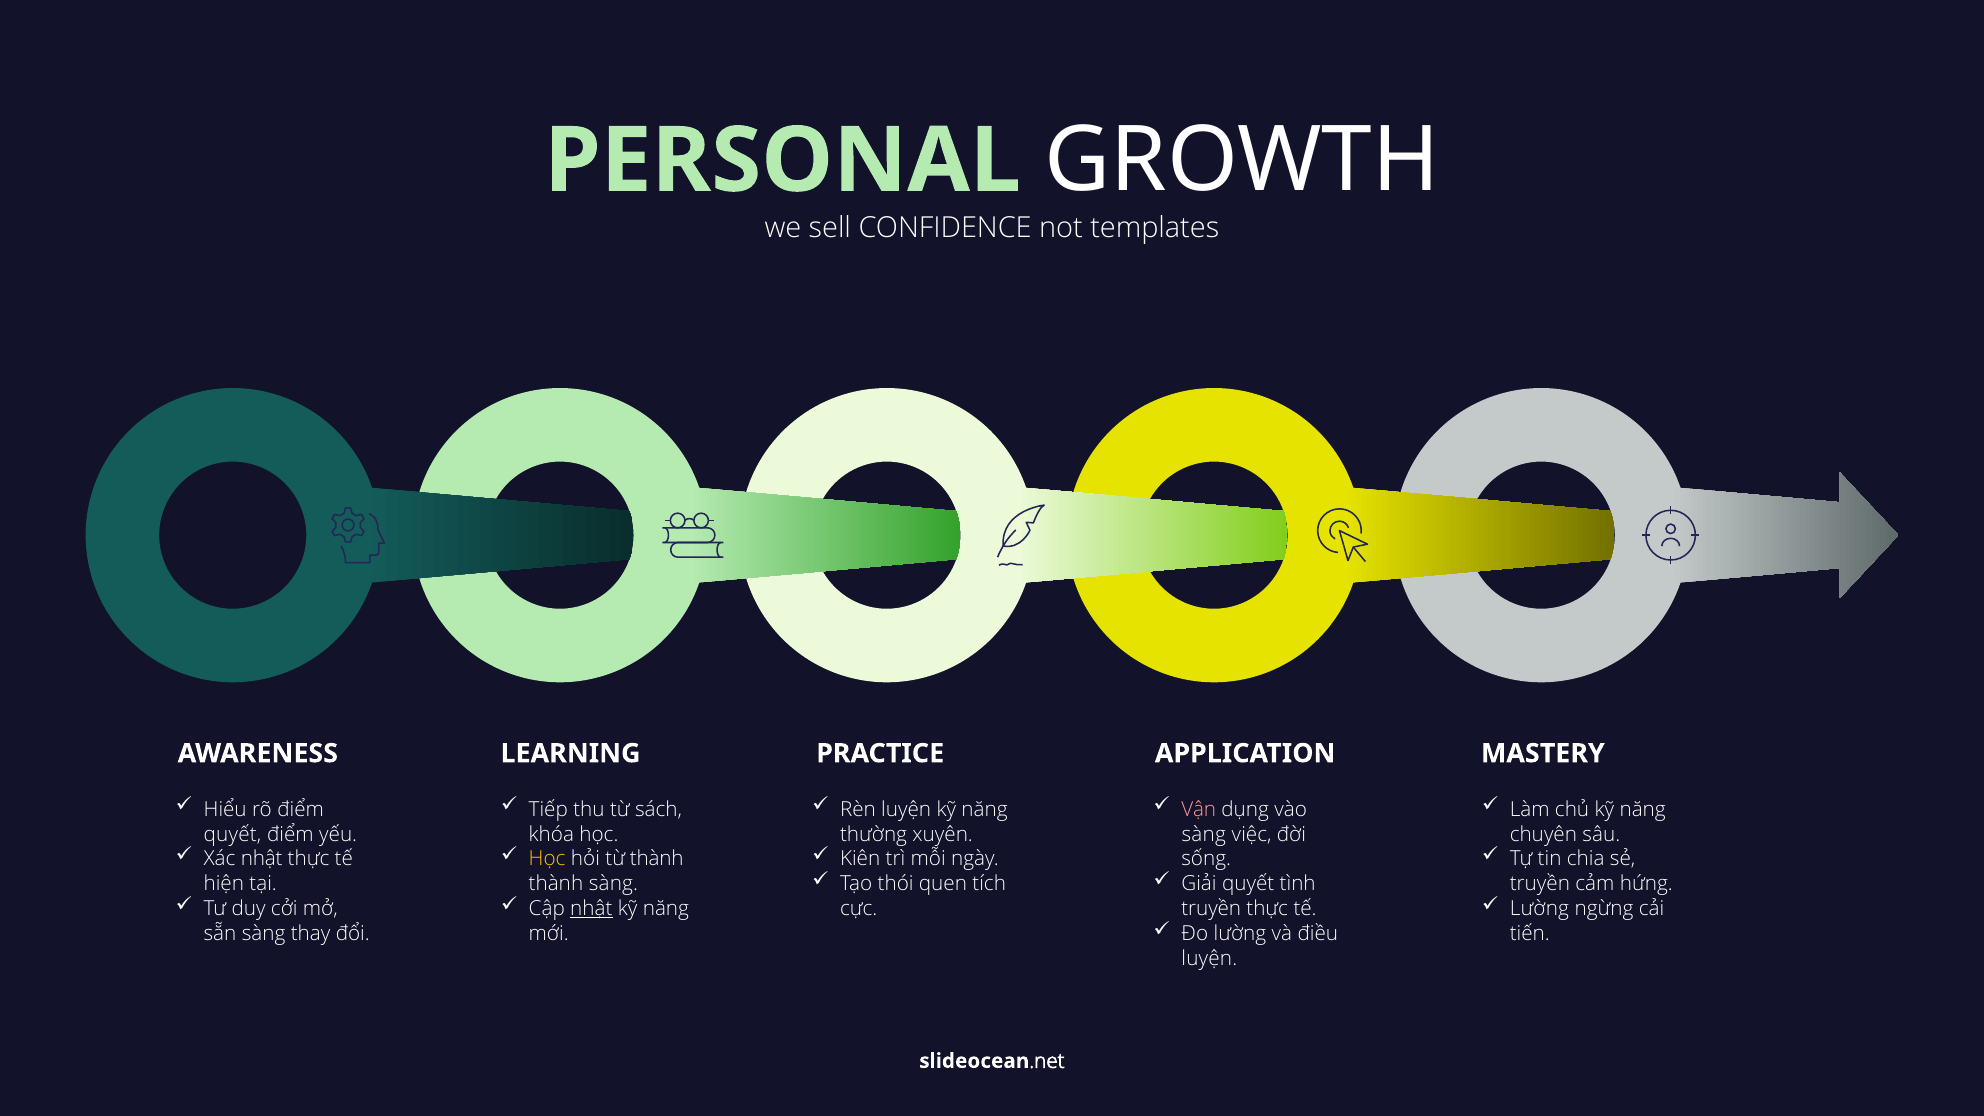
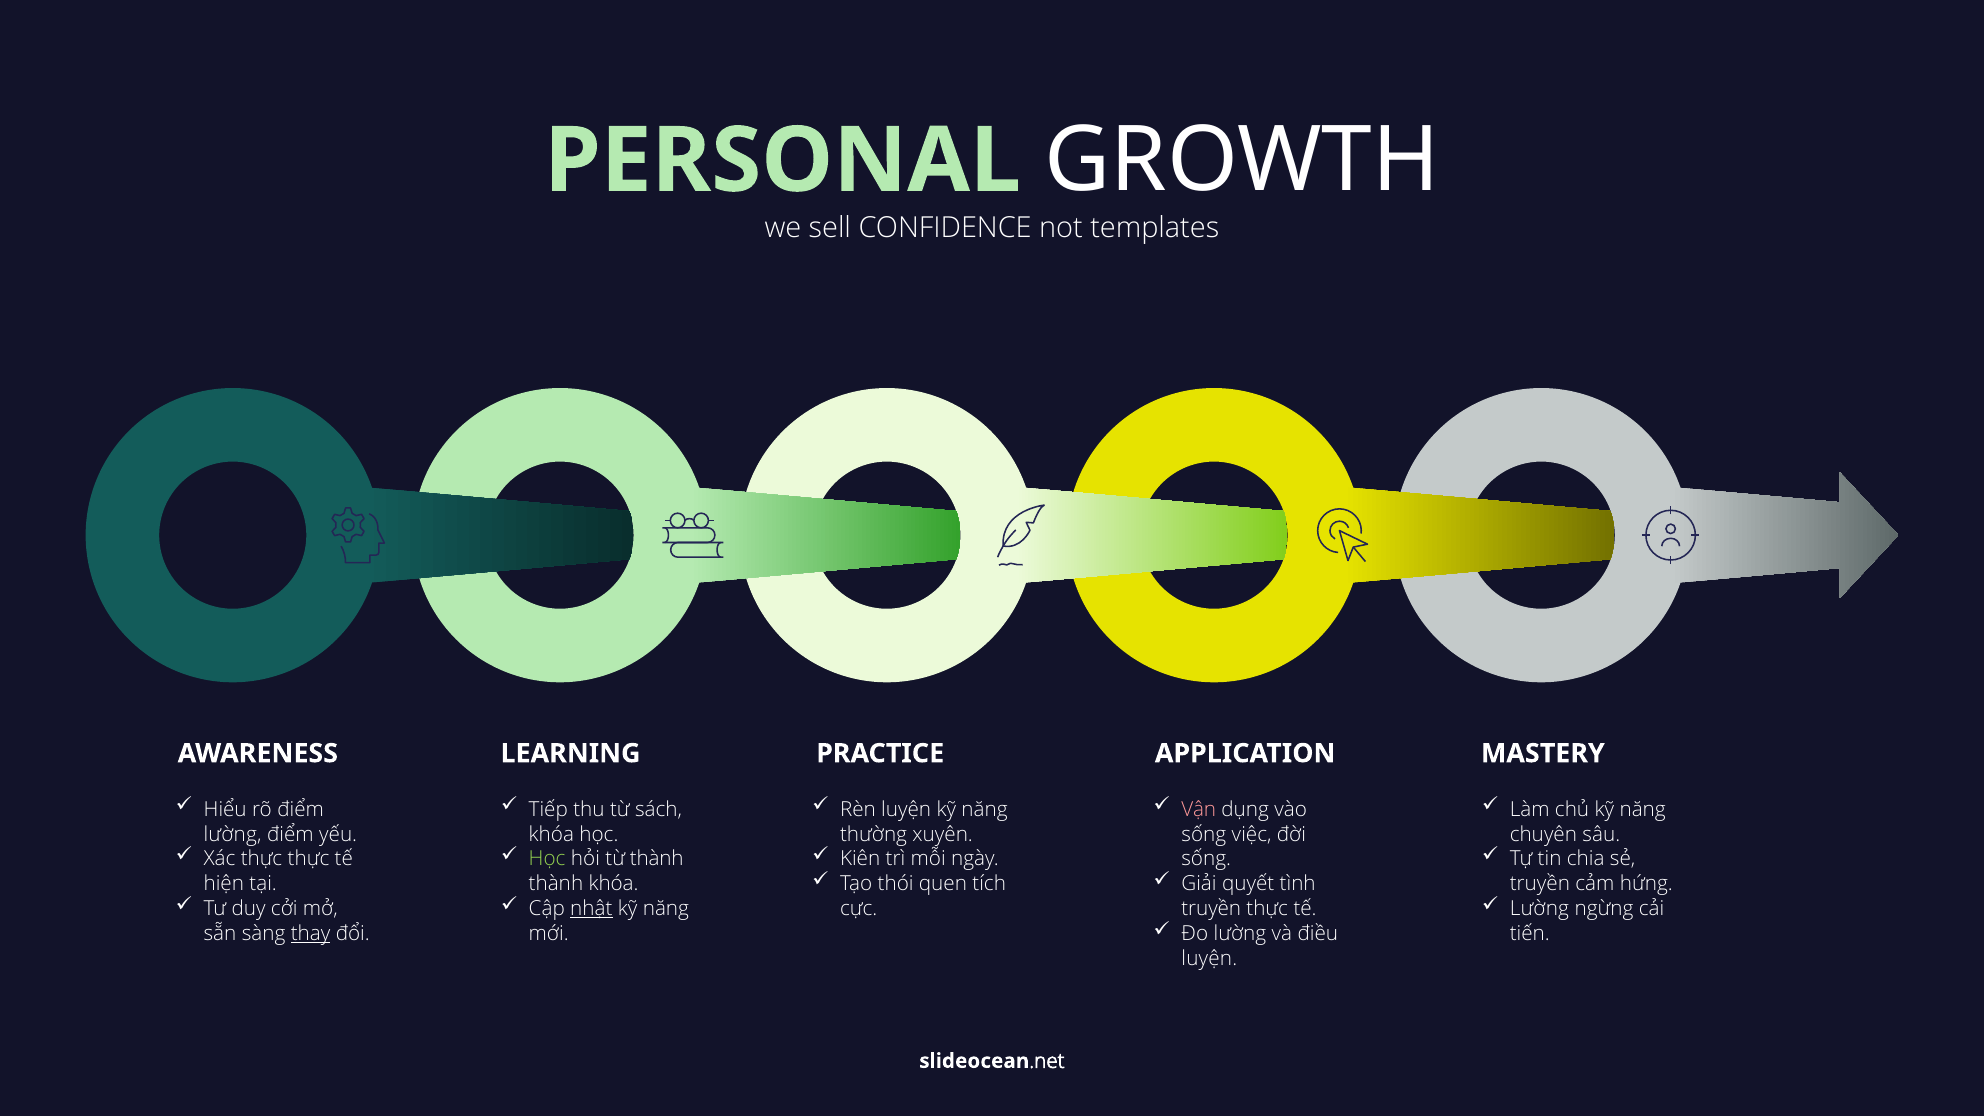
quyết: quyết -> lường (233, 834)
sàng: sàng -> sống (1204, 834)
Xác nhật: nhật -> thực (262, 859)
Học colour: yellow -> light green (547, 859)
thành sàng: sàng -> khóa (614, 884)
thay underline: none -> present (311, 933)
